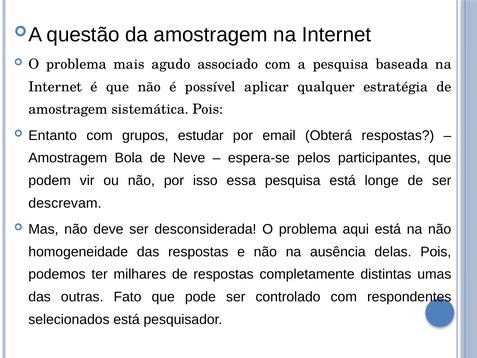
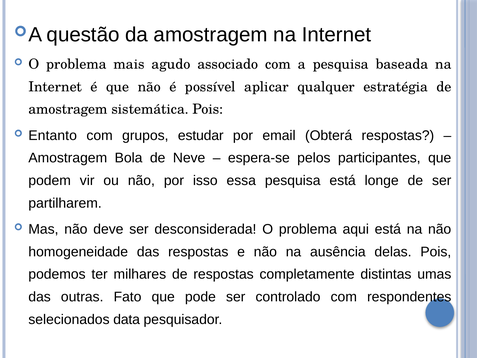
descrevam: descrevam -> partilharem (65, 203)
selecionados está: está -> data (127, 319)
